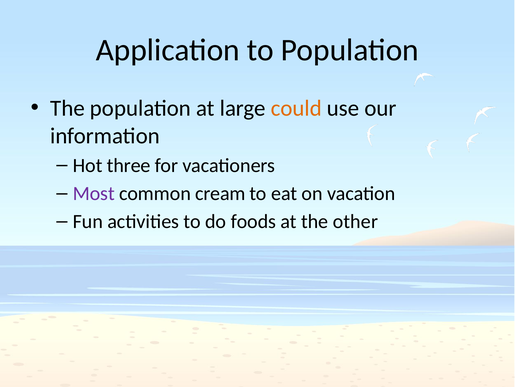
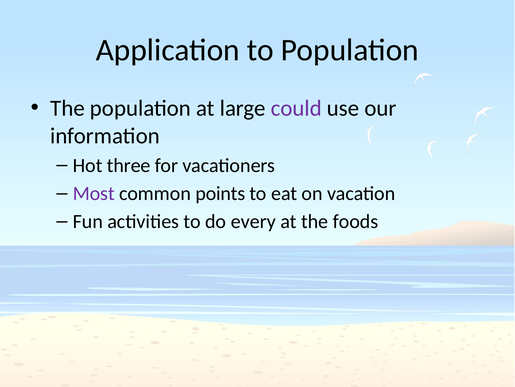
could colour: orange -> purple (296, 108)
cream: cream -> points (220, 193)
foods: foods -> every (253, 221)
other: other -> foods (355, 221)
